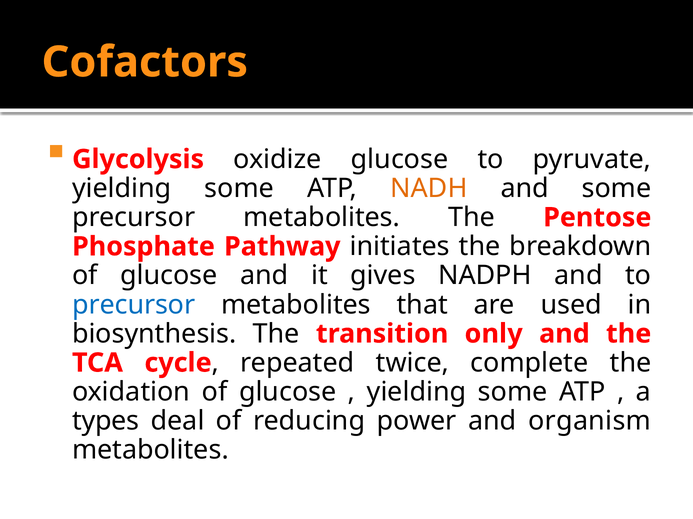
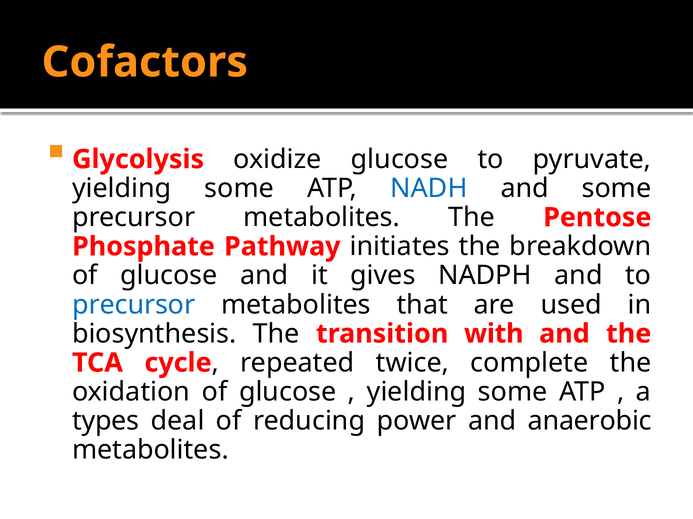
NADH colour: orange -> blue (429, 189)
only: only -> with (494, 334)
organism: organism -> anaerobic (590, 422)
